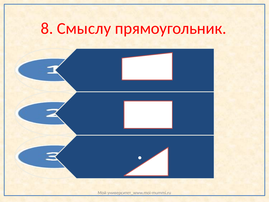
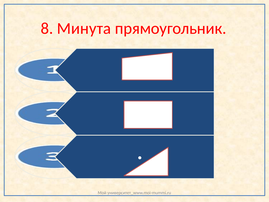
Смыслу: Смыслу -> Минута (84, 28)
